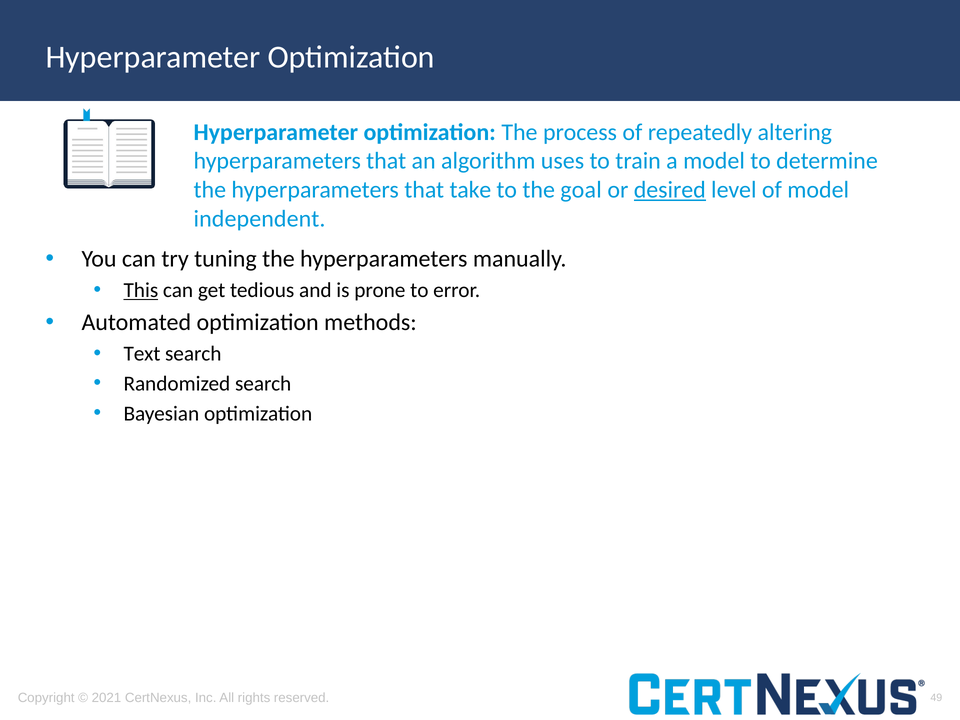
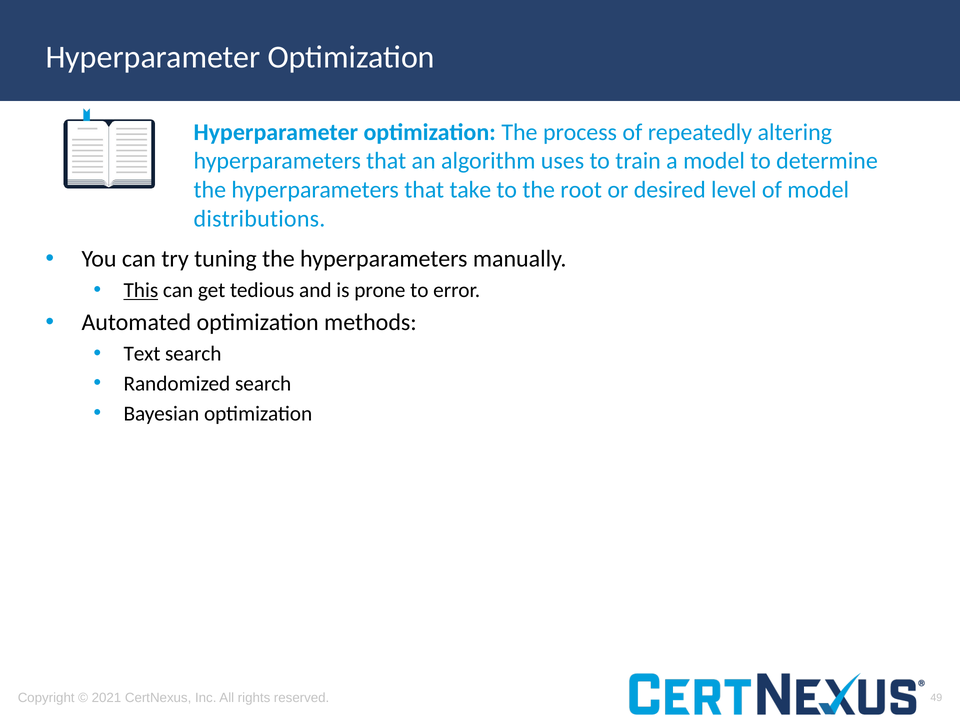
goal: goal -> root (581, 190)
desired underline: present -> none (670, 190)
independent: independent -> distributions (259, 219)
